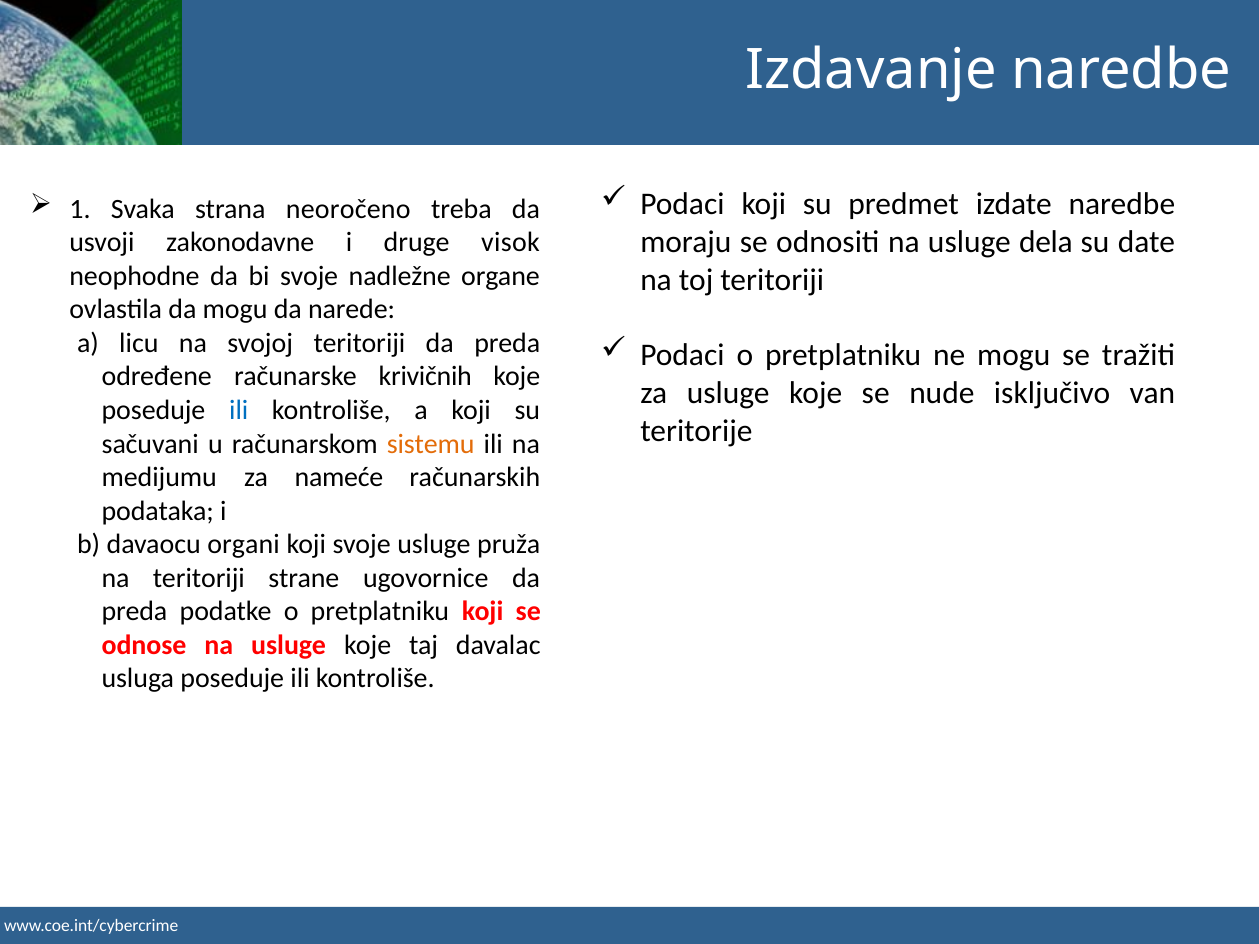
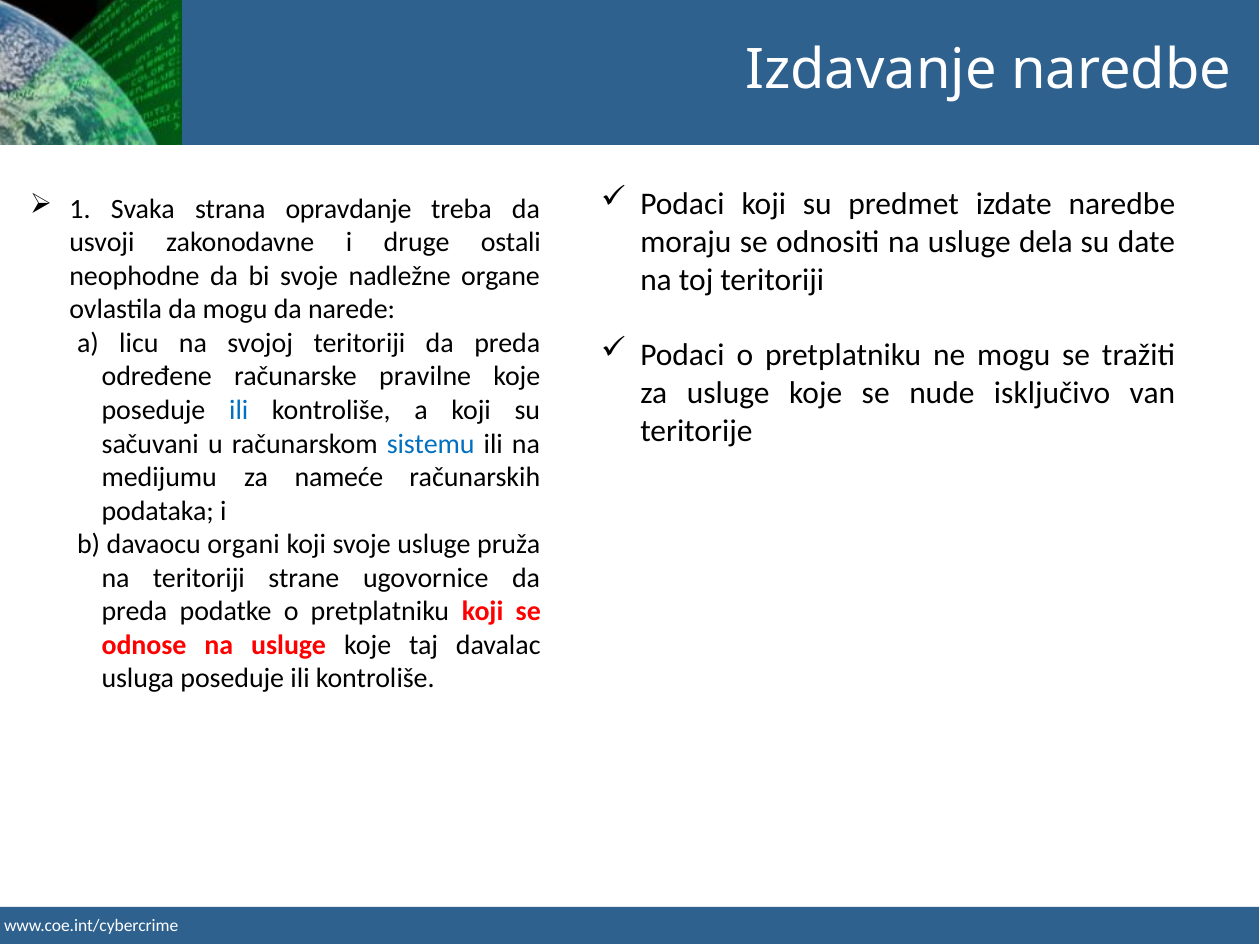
neoročeno: neoročeno -> opravdanje (348, 209)
visok: visok -> ostali (511, 243)
krivičnih: krivičnih -> pravilne (425, 377)
sistemu colour: orange -> blue (431, 444)
